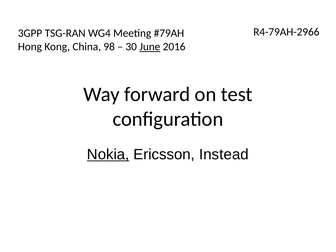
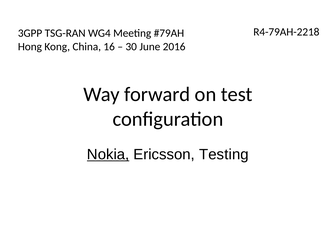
R4-79AH-2966: R4-79AH-2966 -> R4-79AH-2218 (286, 32)
98: 98 -> 16 (109, 47)
June underline: present -> none (150, 47)
Instead: Instead -> Testing (224, 154)
